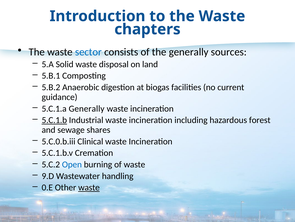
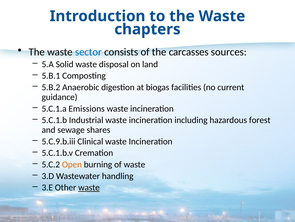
the generally: generally -> carcasses (189, 52)
5.C.1.a Generally: Generally -> Emissions (87, 108)
5.C.1.b underline: present -> none (54, 120)
5.C.0.b.iii: 5.C.0.b.iii -> 5.C.9.b.iii (59, 141)
Open colour: blue -> orange (72, 164)
9.D: 9.D -> 3.D (48, 175)
0.E: 0.E -> 3.E (47, 187)
